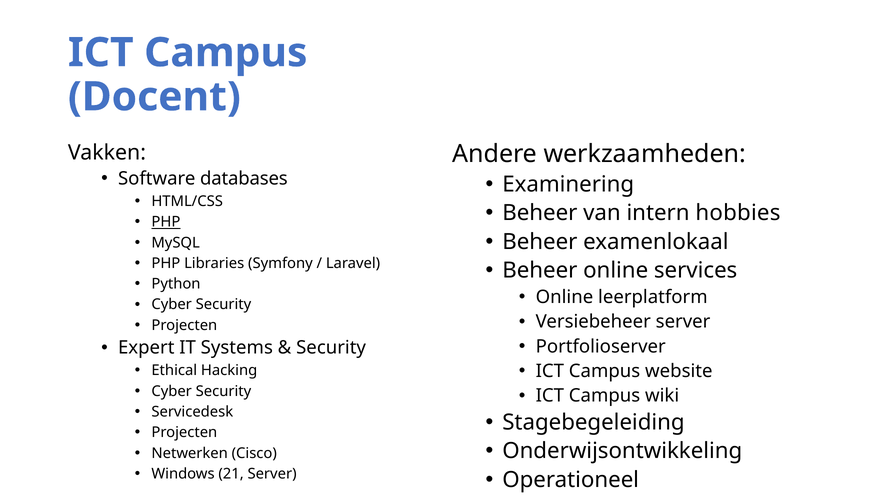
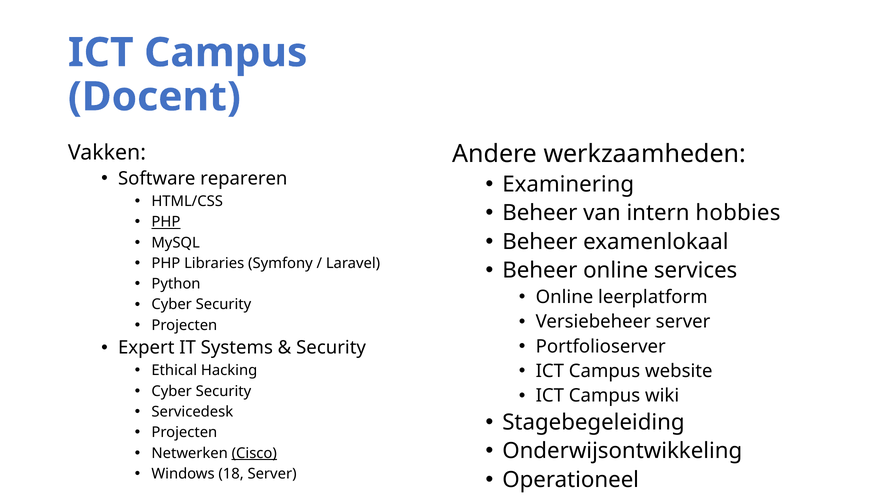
databases: databases -> repareren (244, 179)
Cisco underline: none -> present (254, 453)
21: 21 -> 18 (231, 474)
